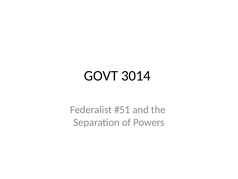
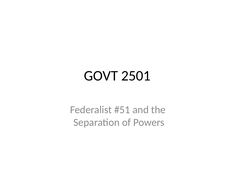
3014: 3014 -> 2501 (136, 76)
